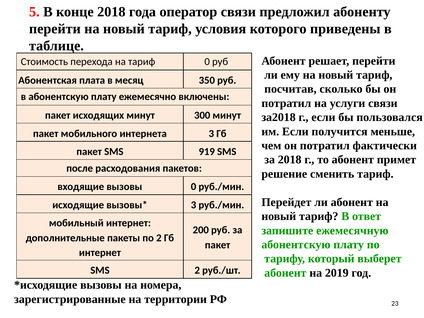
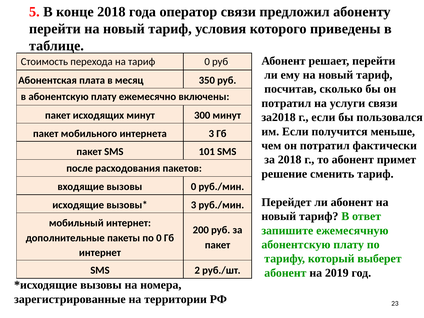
919: 919 -> 101 (207, 152)
по 2: 2 -> 0 (159, 238)
